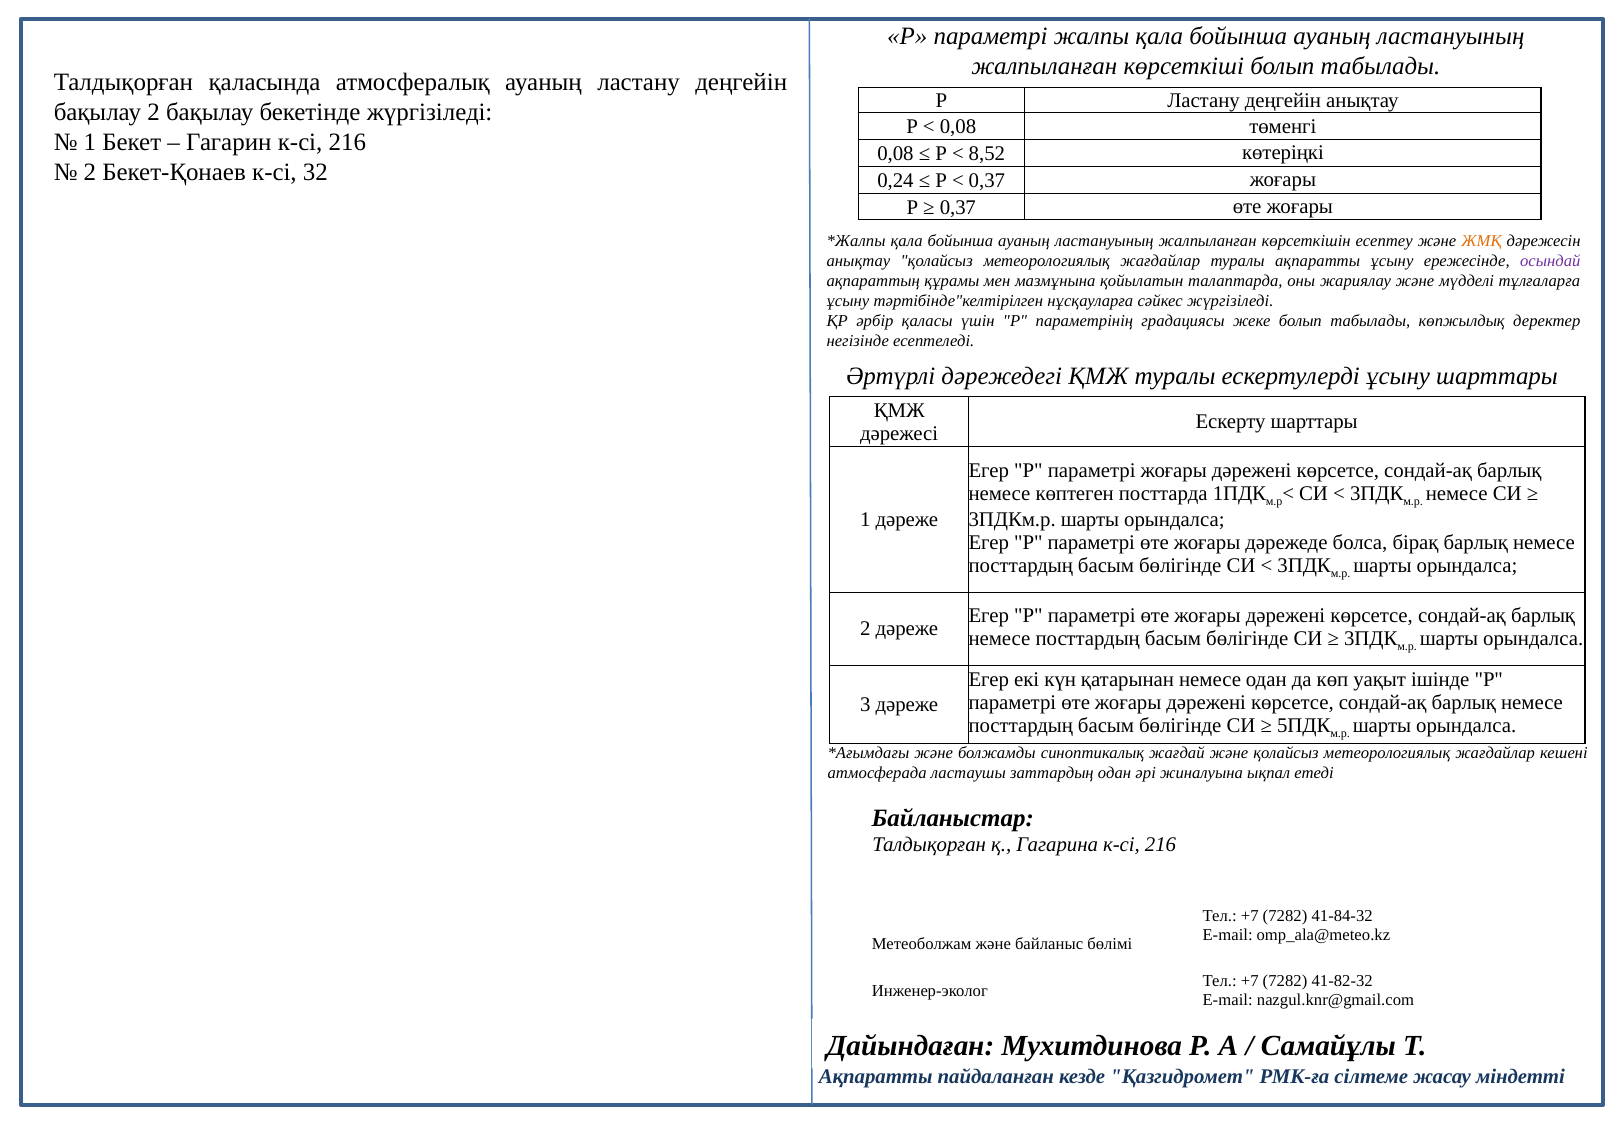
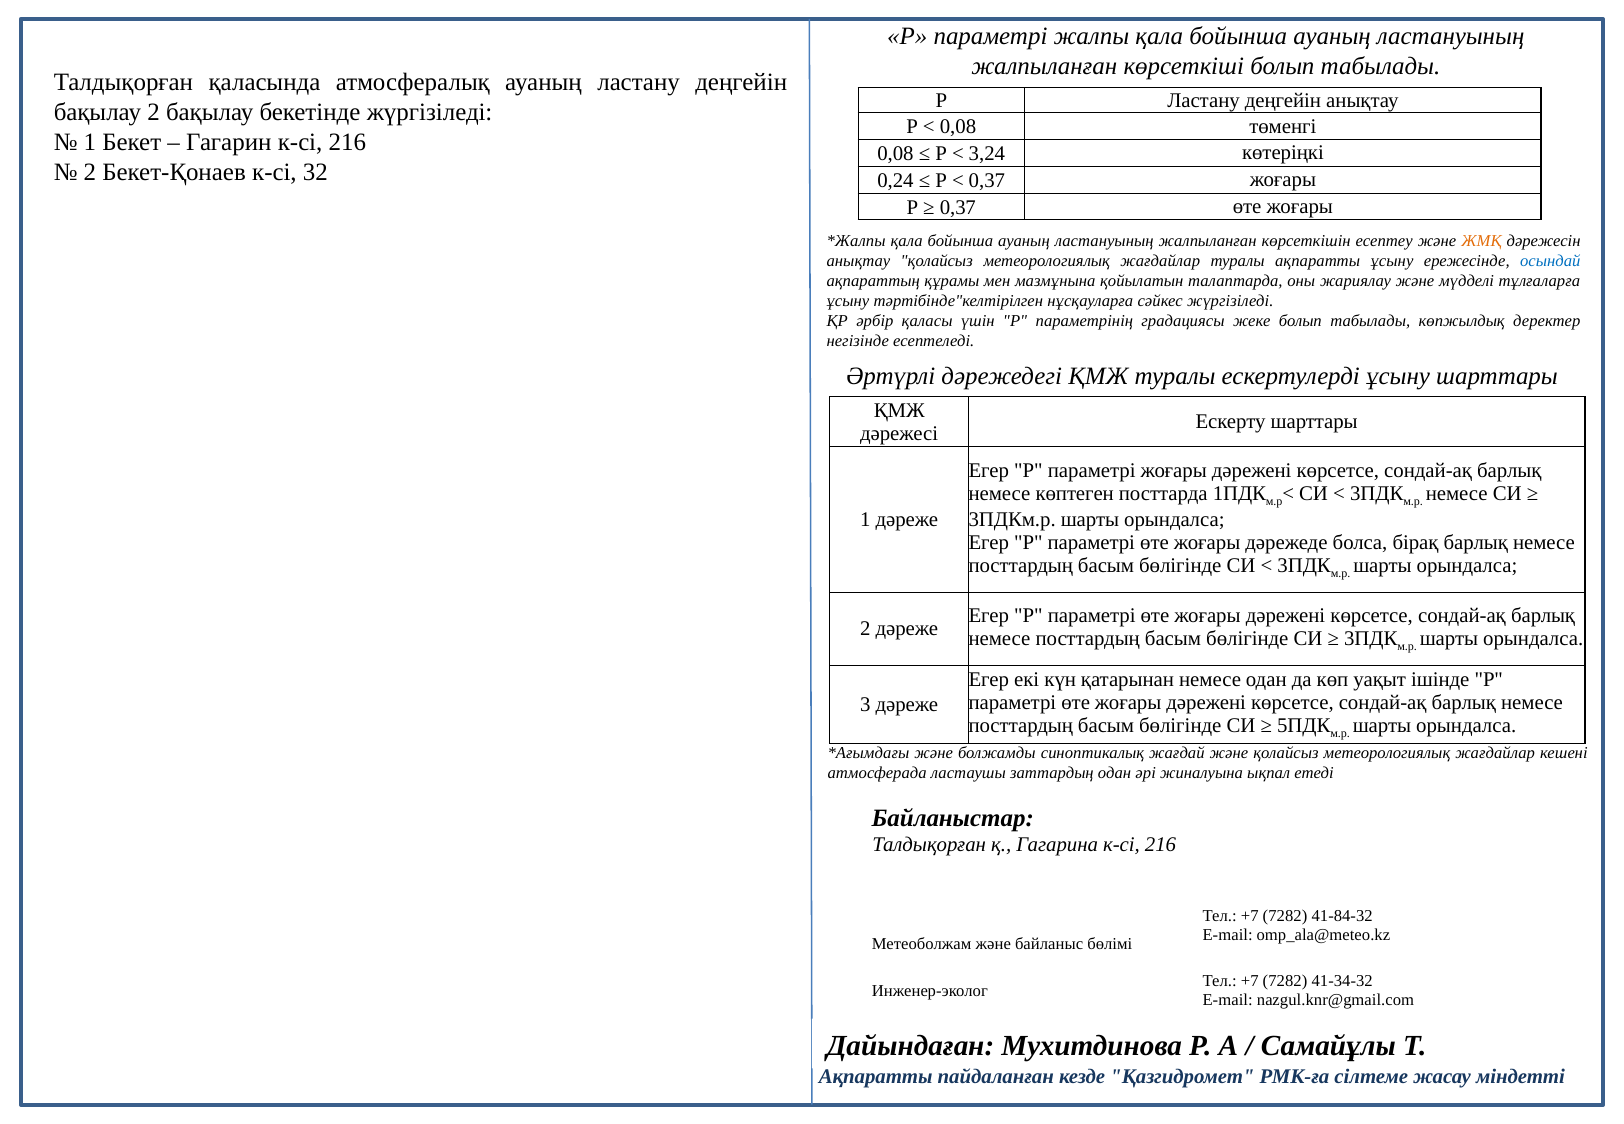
8,52: 8,52 -> 3,24 (987, 154)
осындай colour: purple -> blue (1550, 261)
41-82-32: 41-82-32 -> 41-34-32 (1342, 982)
